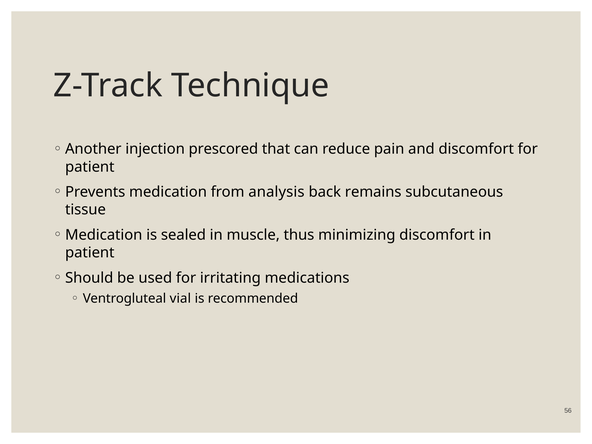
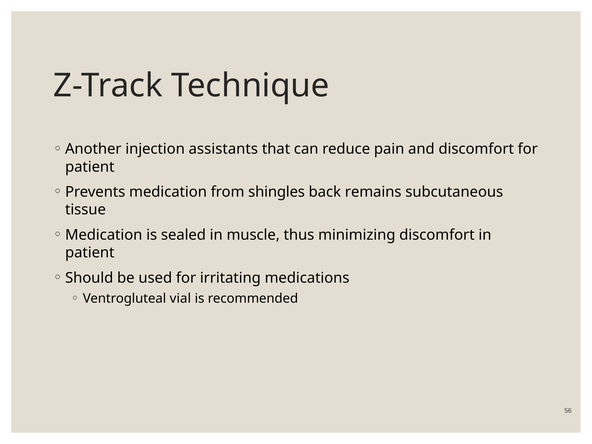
prescored: prescored -> assistants (223, 149)
analysis: analysis -> shingles (277, 192)
